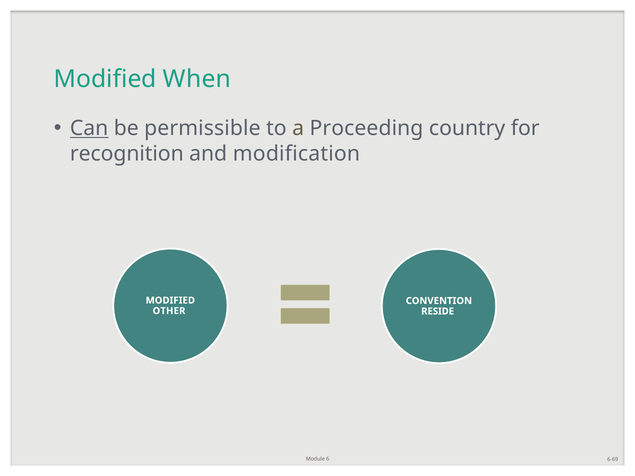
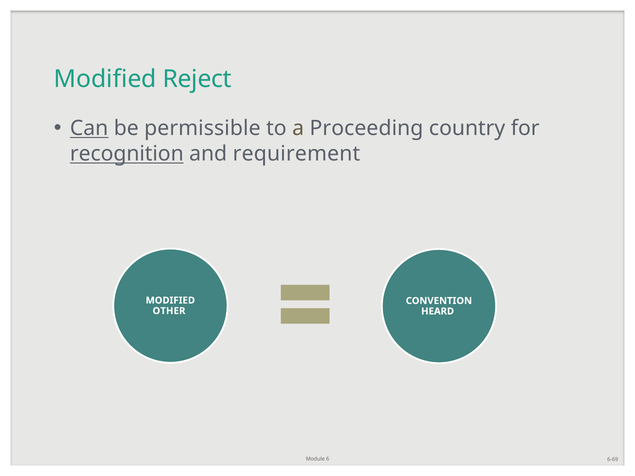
When: When -> Reject (197, 79)
recognition underline: none -> present (127, 154)
modification: modification -> requirement (296, 154)
RESIDE: RESIDE -> HEARD (438, 311)
